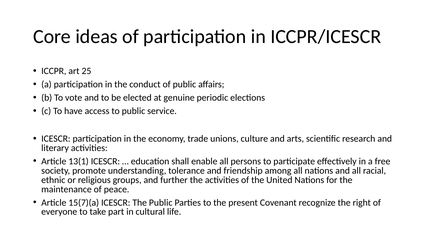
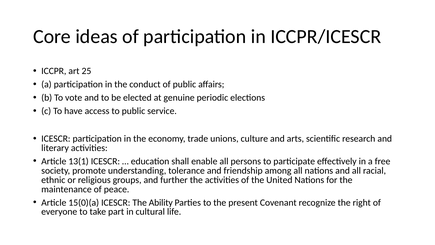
15(7)(a: 15(7)(a -> 15(0)(a (84, 202)
The Public: Public -> Ability (161, 202)
